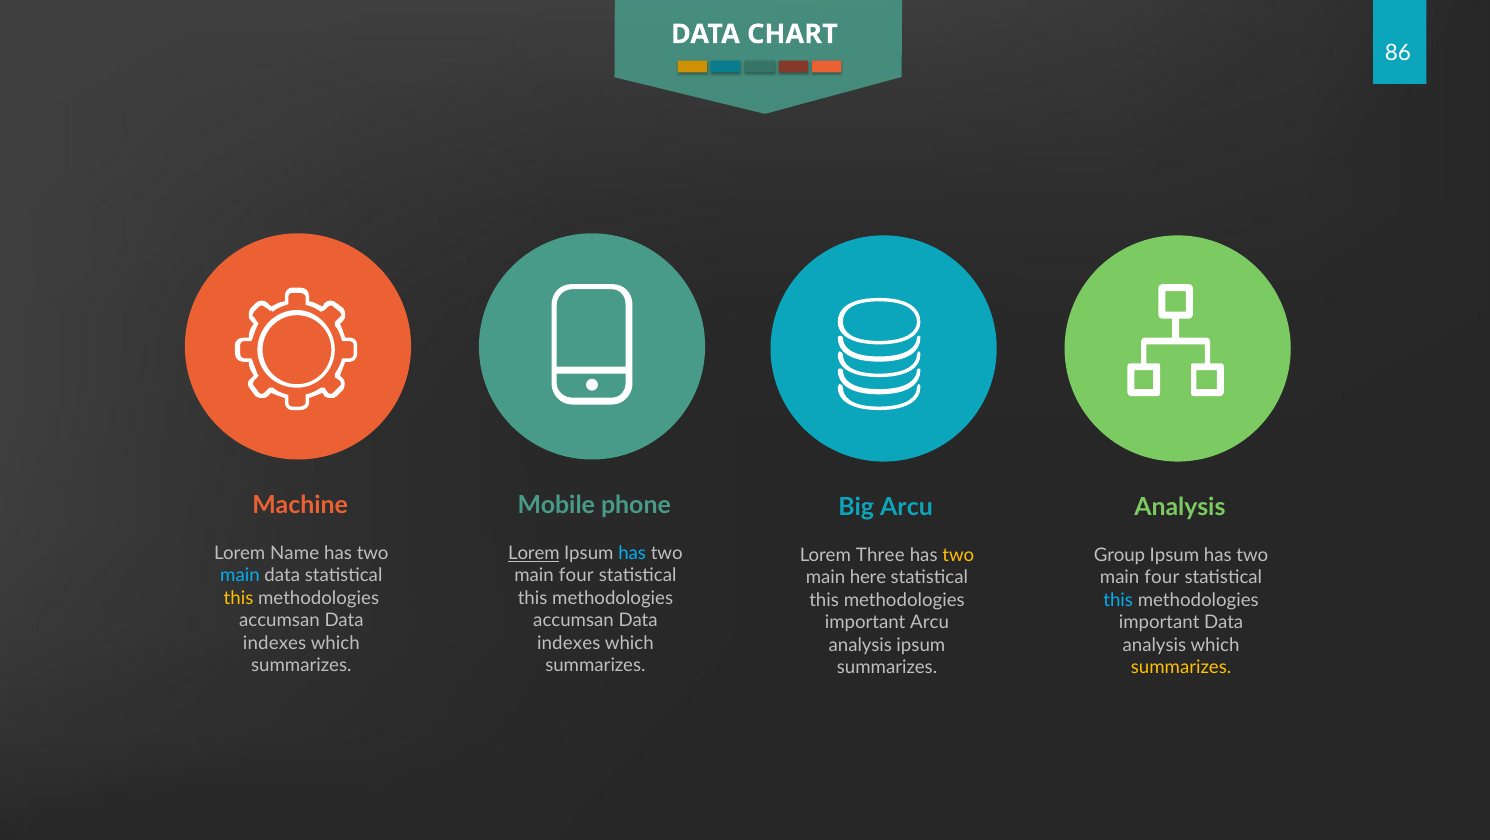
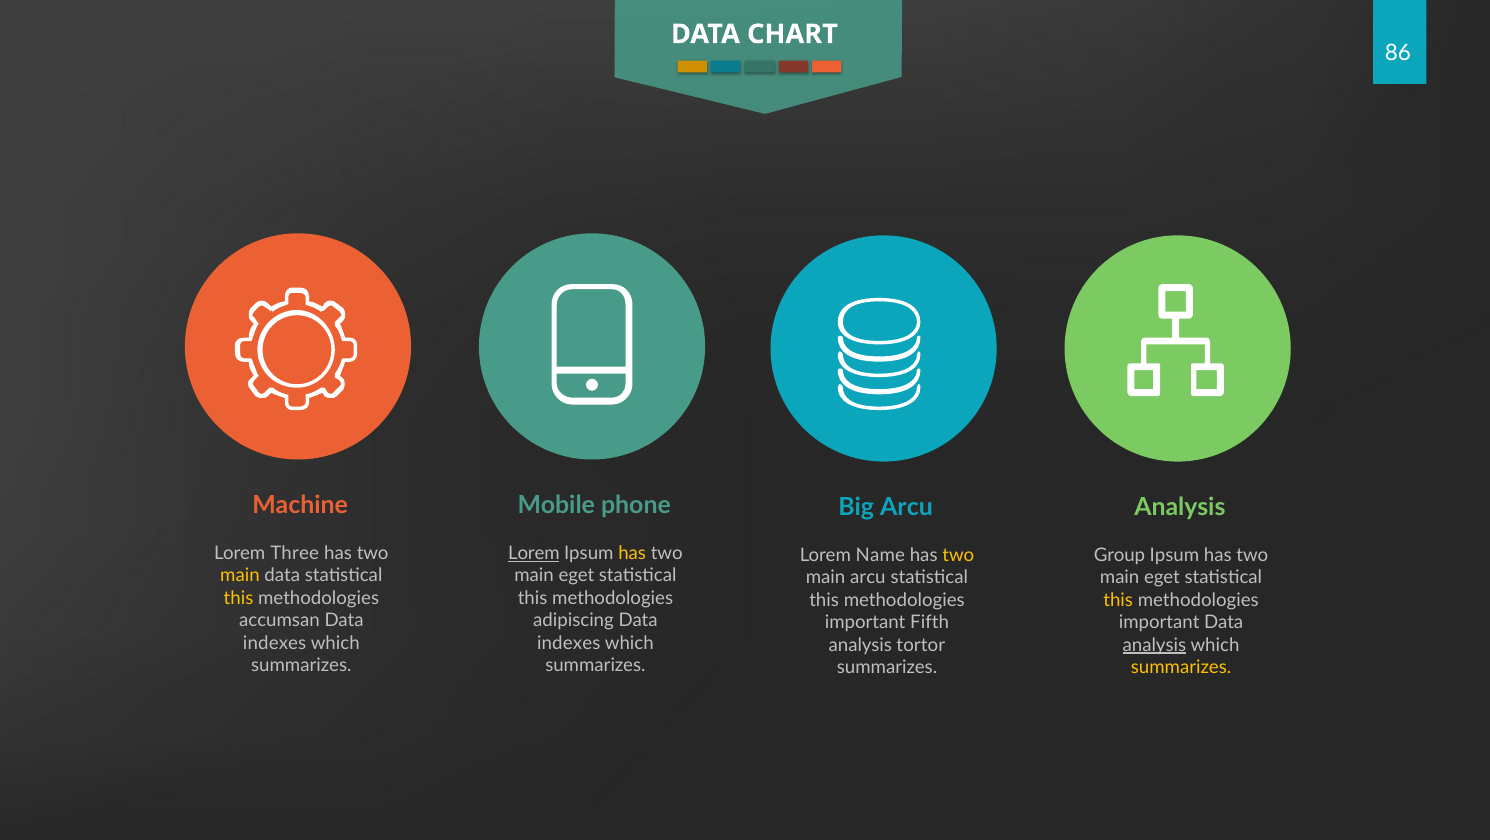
Name: Name -> Three (295, 553)
has colour: light blue -> yellow (632, 553)
Three: Three -> Name (880, 555)
main colour: light blue -> yellow (240, 576)
four: four -> eget (576, 576)
main here: here -> arcu (868, 578)
four: four -> eget (1162, 578)
this colour: light blue -> yellow (1118, 600)
accumsan: accumsan -> adipiscing (574, 621)
important Arcu: Arcu -> Fifth (930, 623)
analysis ipsum: ipsum -> tortor (921, 645)
analysis underline: none -> present (1154, 645)
